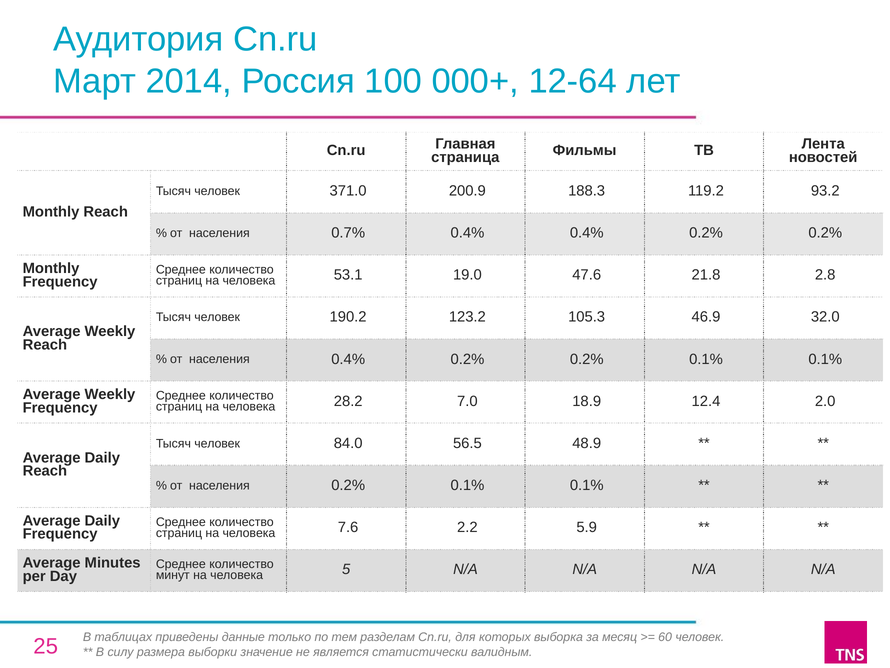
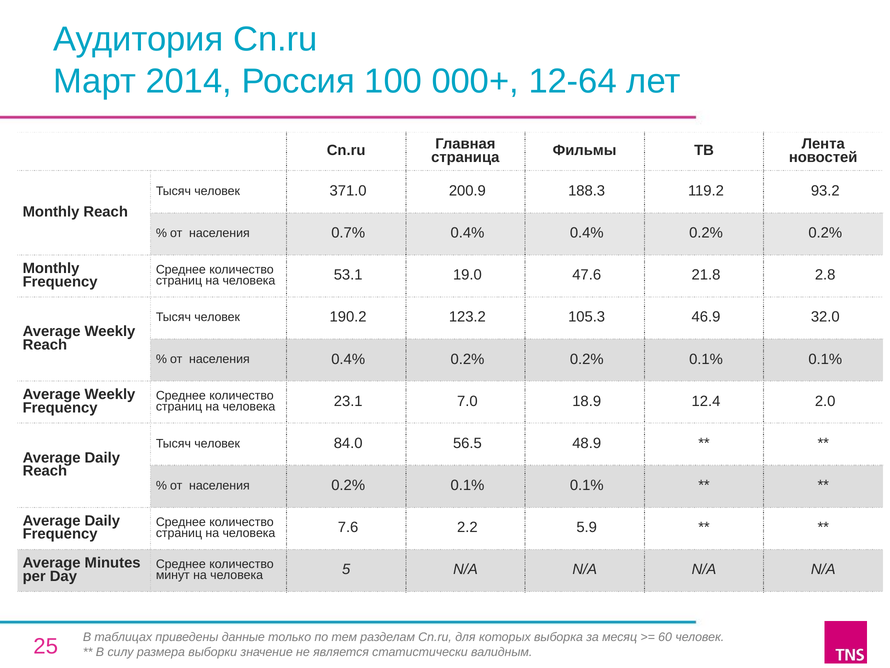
28.2: 28.2 -> 23.1 (348, 401)
